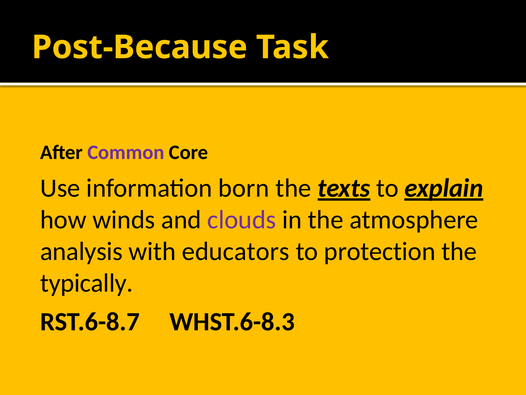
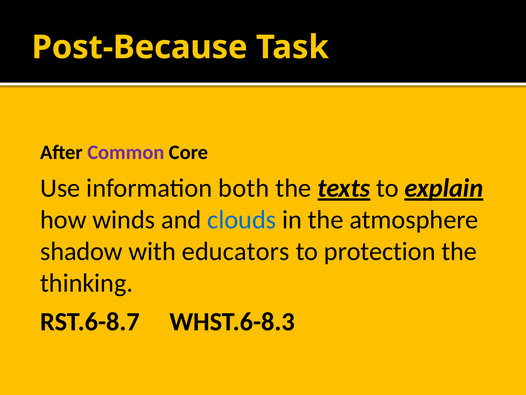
born: born -> both (244, 188)
clouds colour: purple -> blue (242, 220)
analysis: analysis -> shadow (81, 251)
typically: typically -> thinking (87, 283)
